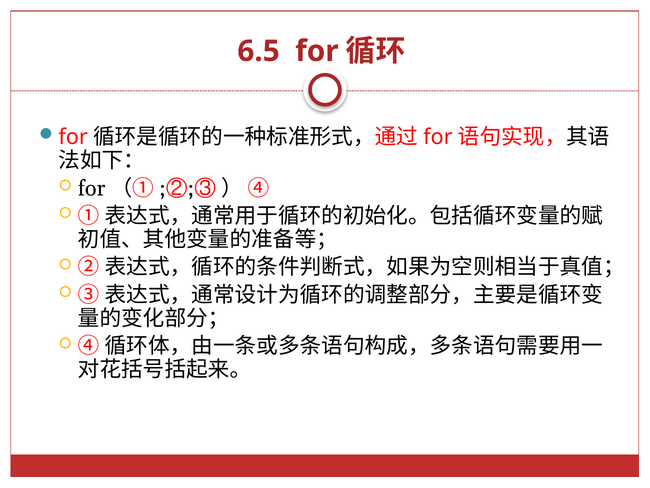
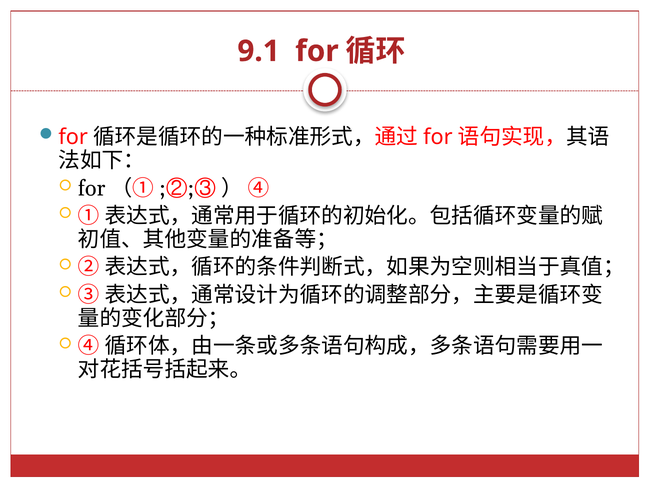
6.5: 6.5 -> 9.1 (259, 51)
